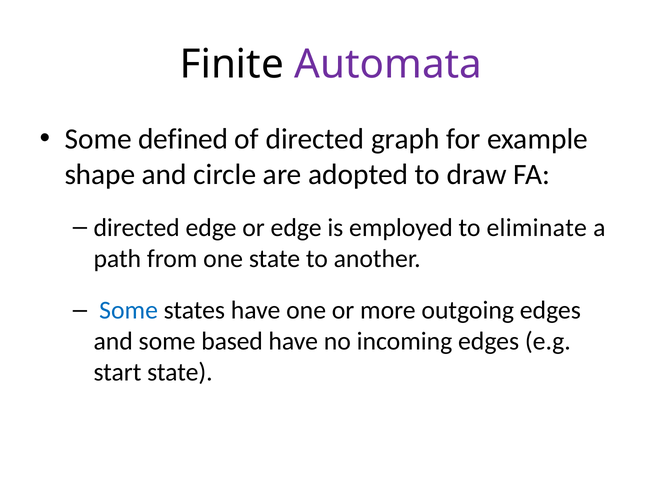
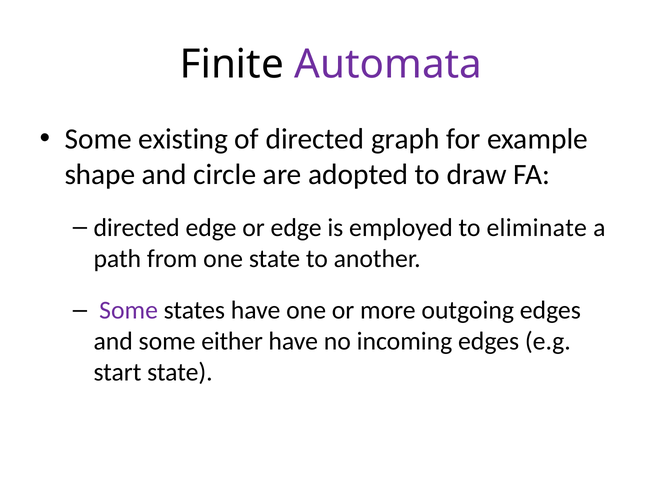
defined: defined -> existing (183, 139)
Some colour: blue -> purple (129, 310)
based: based -> either (232, 341)
